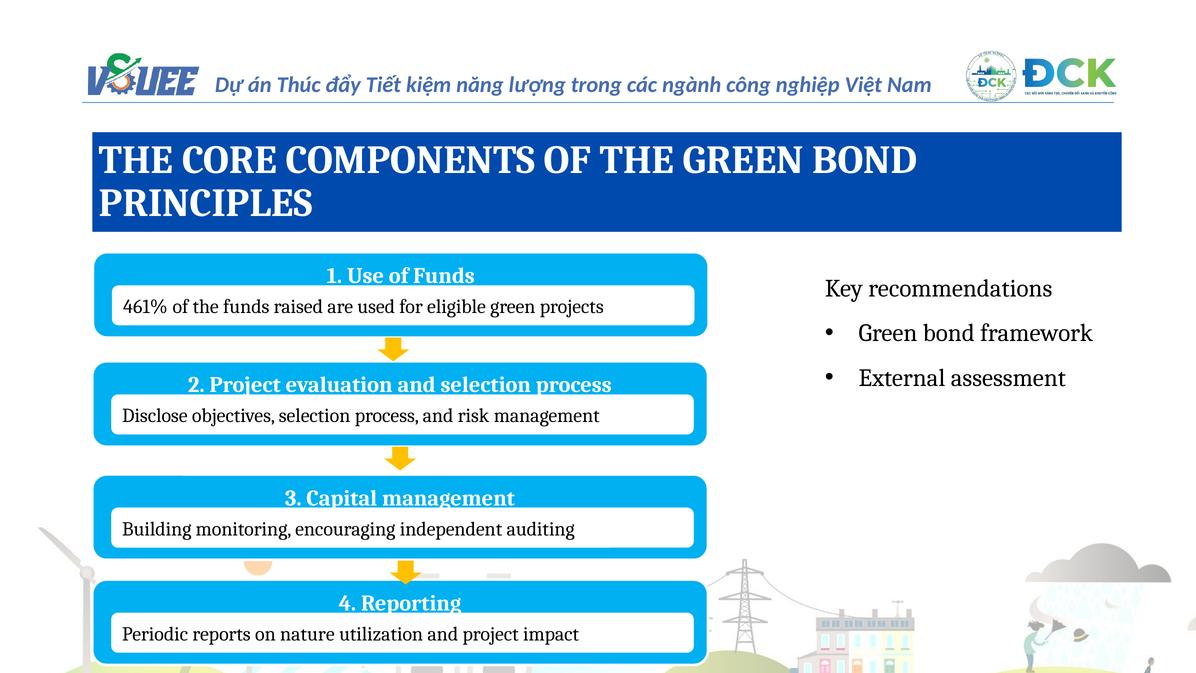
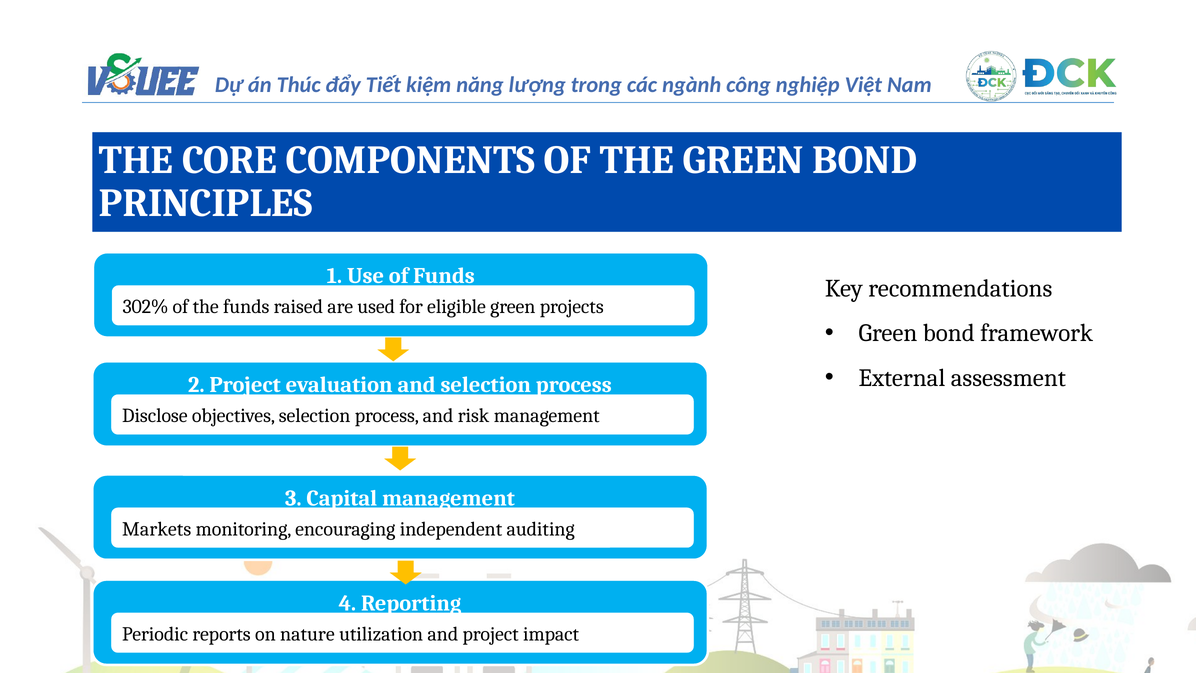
461%: 461% -> 302% (146, 307)
Building: Building -> Markets (157, 529)
